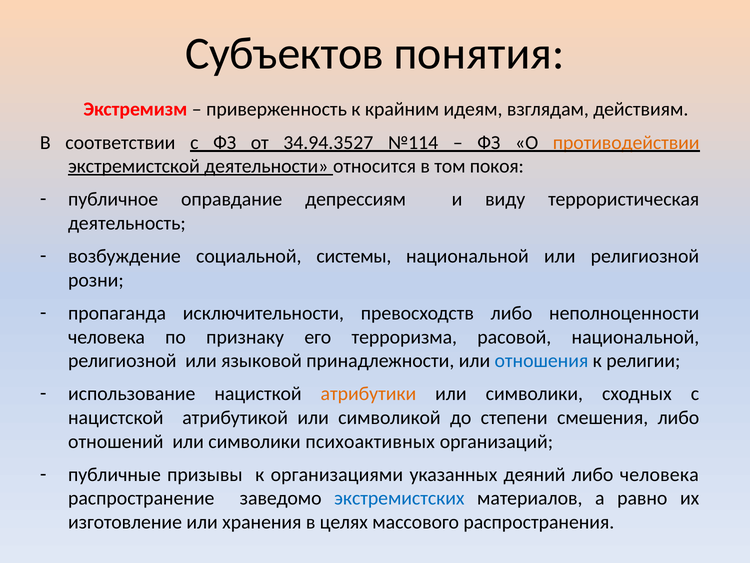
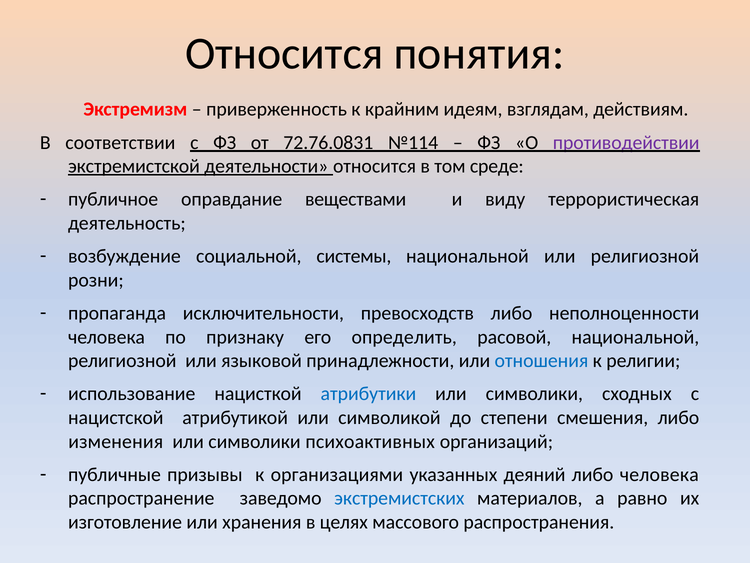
Субъектов: Субъектов -> Относится (284, 54)
34.94.3527: 34.94.3527 -> 72.76.0831 (328, 142)
противодействии colour: orange -> purple (626, 142)
покоя: покоя -> среде (497, 166)
депрессиям: депрессиям -> веществами (356, 199)
терроризма: терроризма -> определить (404, 337)
атрибутики colour: orange -> blue (368, 394)
отношений: отношений -> изменения (116, 441)
